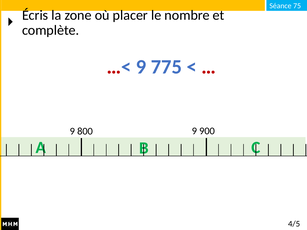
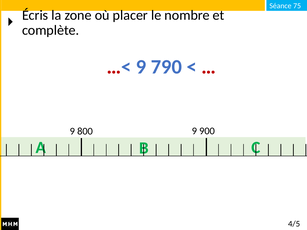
775: 775 -> 790 (166, 67)
